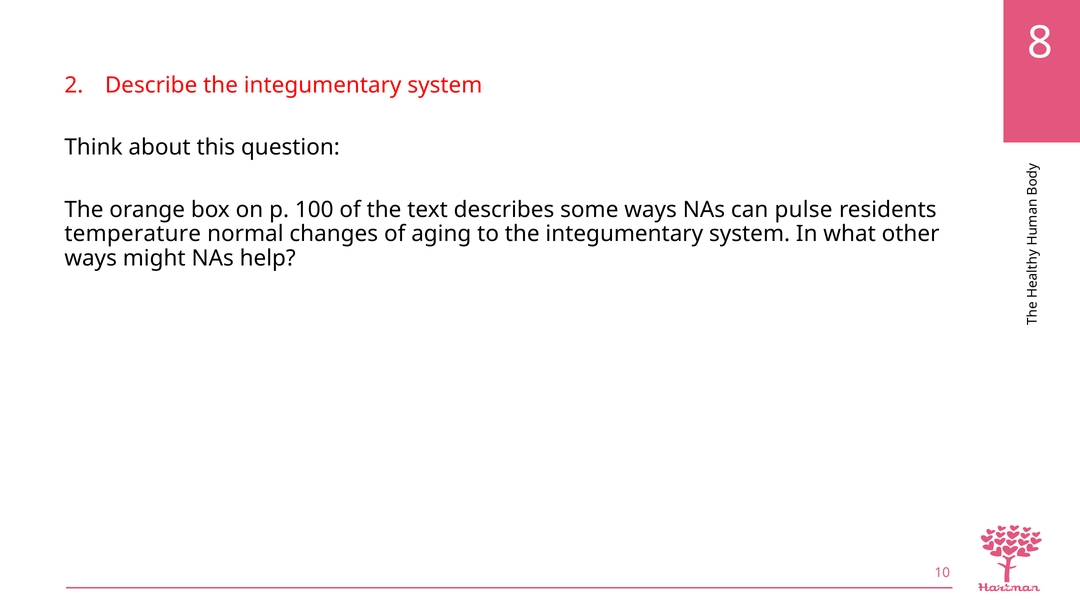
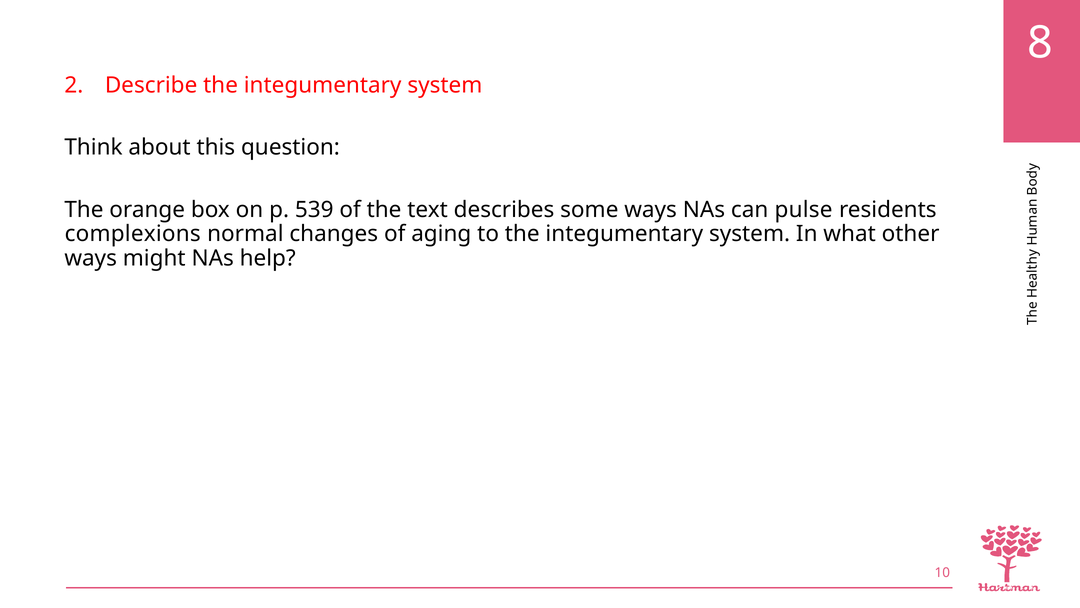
100: 100 -> 539 (314, 209)
temperature: temperature -> complexions (133, 234)
